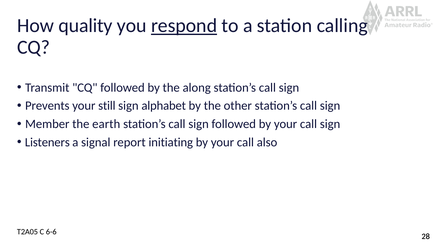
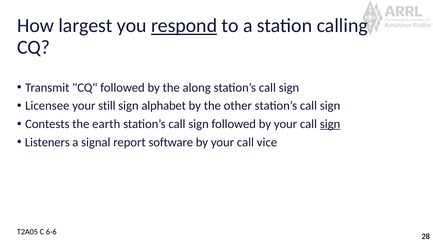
quality: quality -> largest (86, 26)
Prevents: Prevents -> Licensee (47, 106)
Member: Member -> Contests (47, 124)
sign underline: none -> present (330, 124)
initiating: initiating -> software (171, 142)
also: also -> vice (267, 142)
